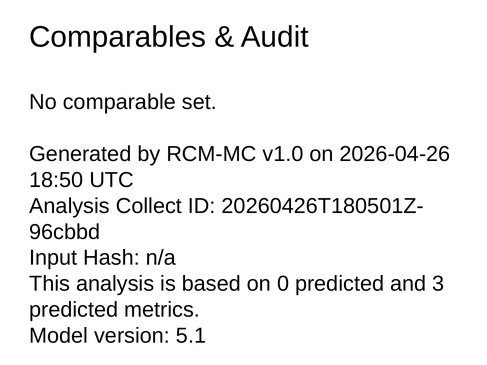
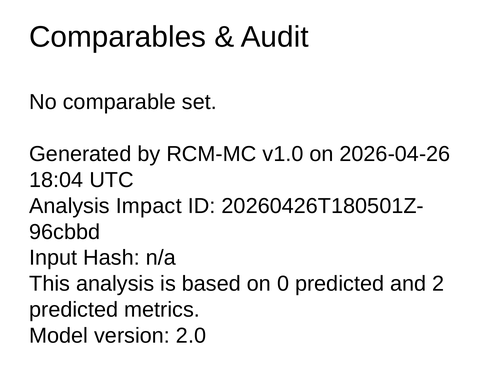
18:50: 18:50 -> 18:04 (56, 180)
Collect: Collect -> Impact (149, 206)
3: 3 -> 2 (438, 284)
5.1: 5.1 -> 2.0 (191, 336)
